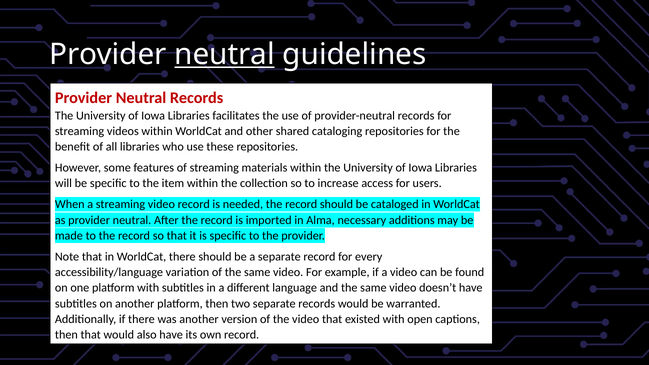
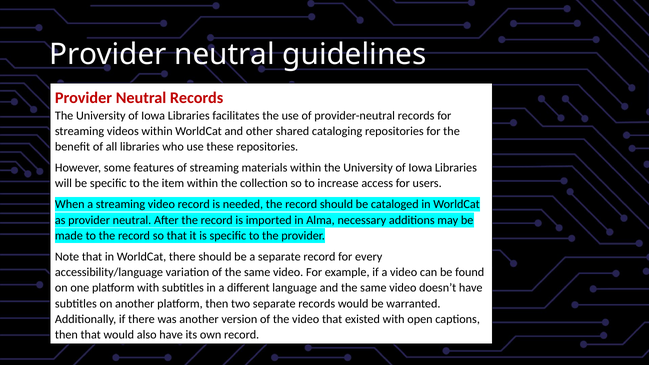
neutral underline: present -> none (225, 55)
